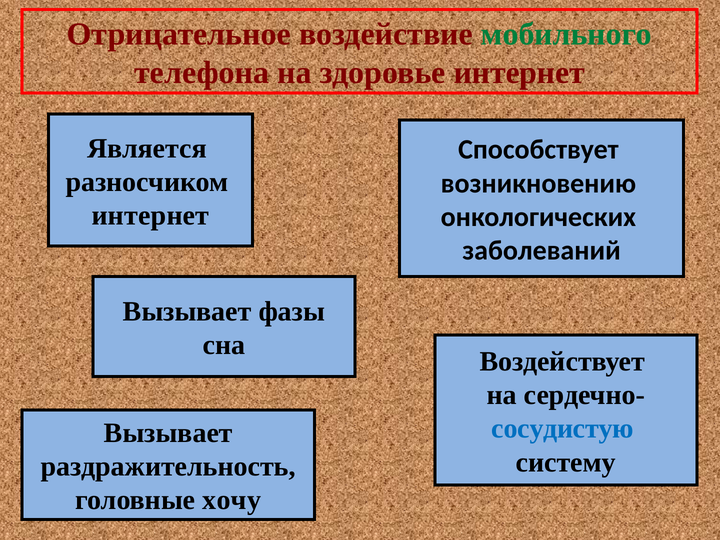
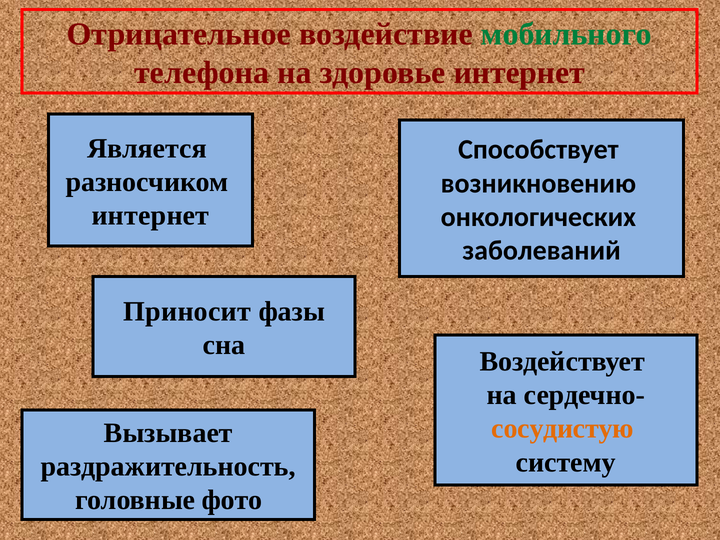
Вызывает: Вызывает -> Приносит (187, 312)
сосудистую colour: blue -> orange (563, 429)
хочу: хочу -> фото (232, 500)
